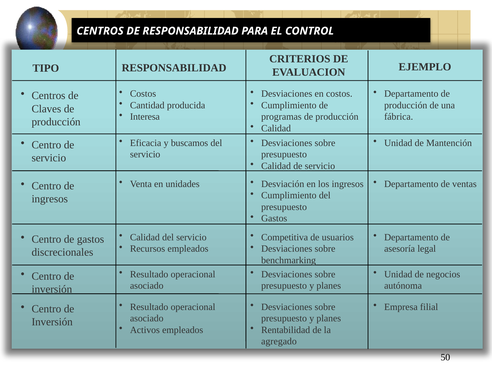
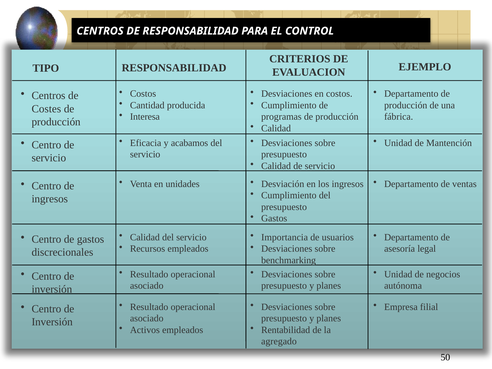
Claves: Claves -> Costes (46, 109)
buscamos: buscamos -> acabamos (190, 143)
Competitiva: Competitiva -> Importancia (285, 237)
